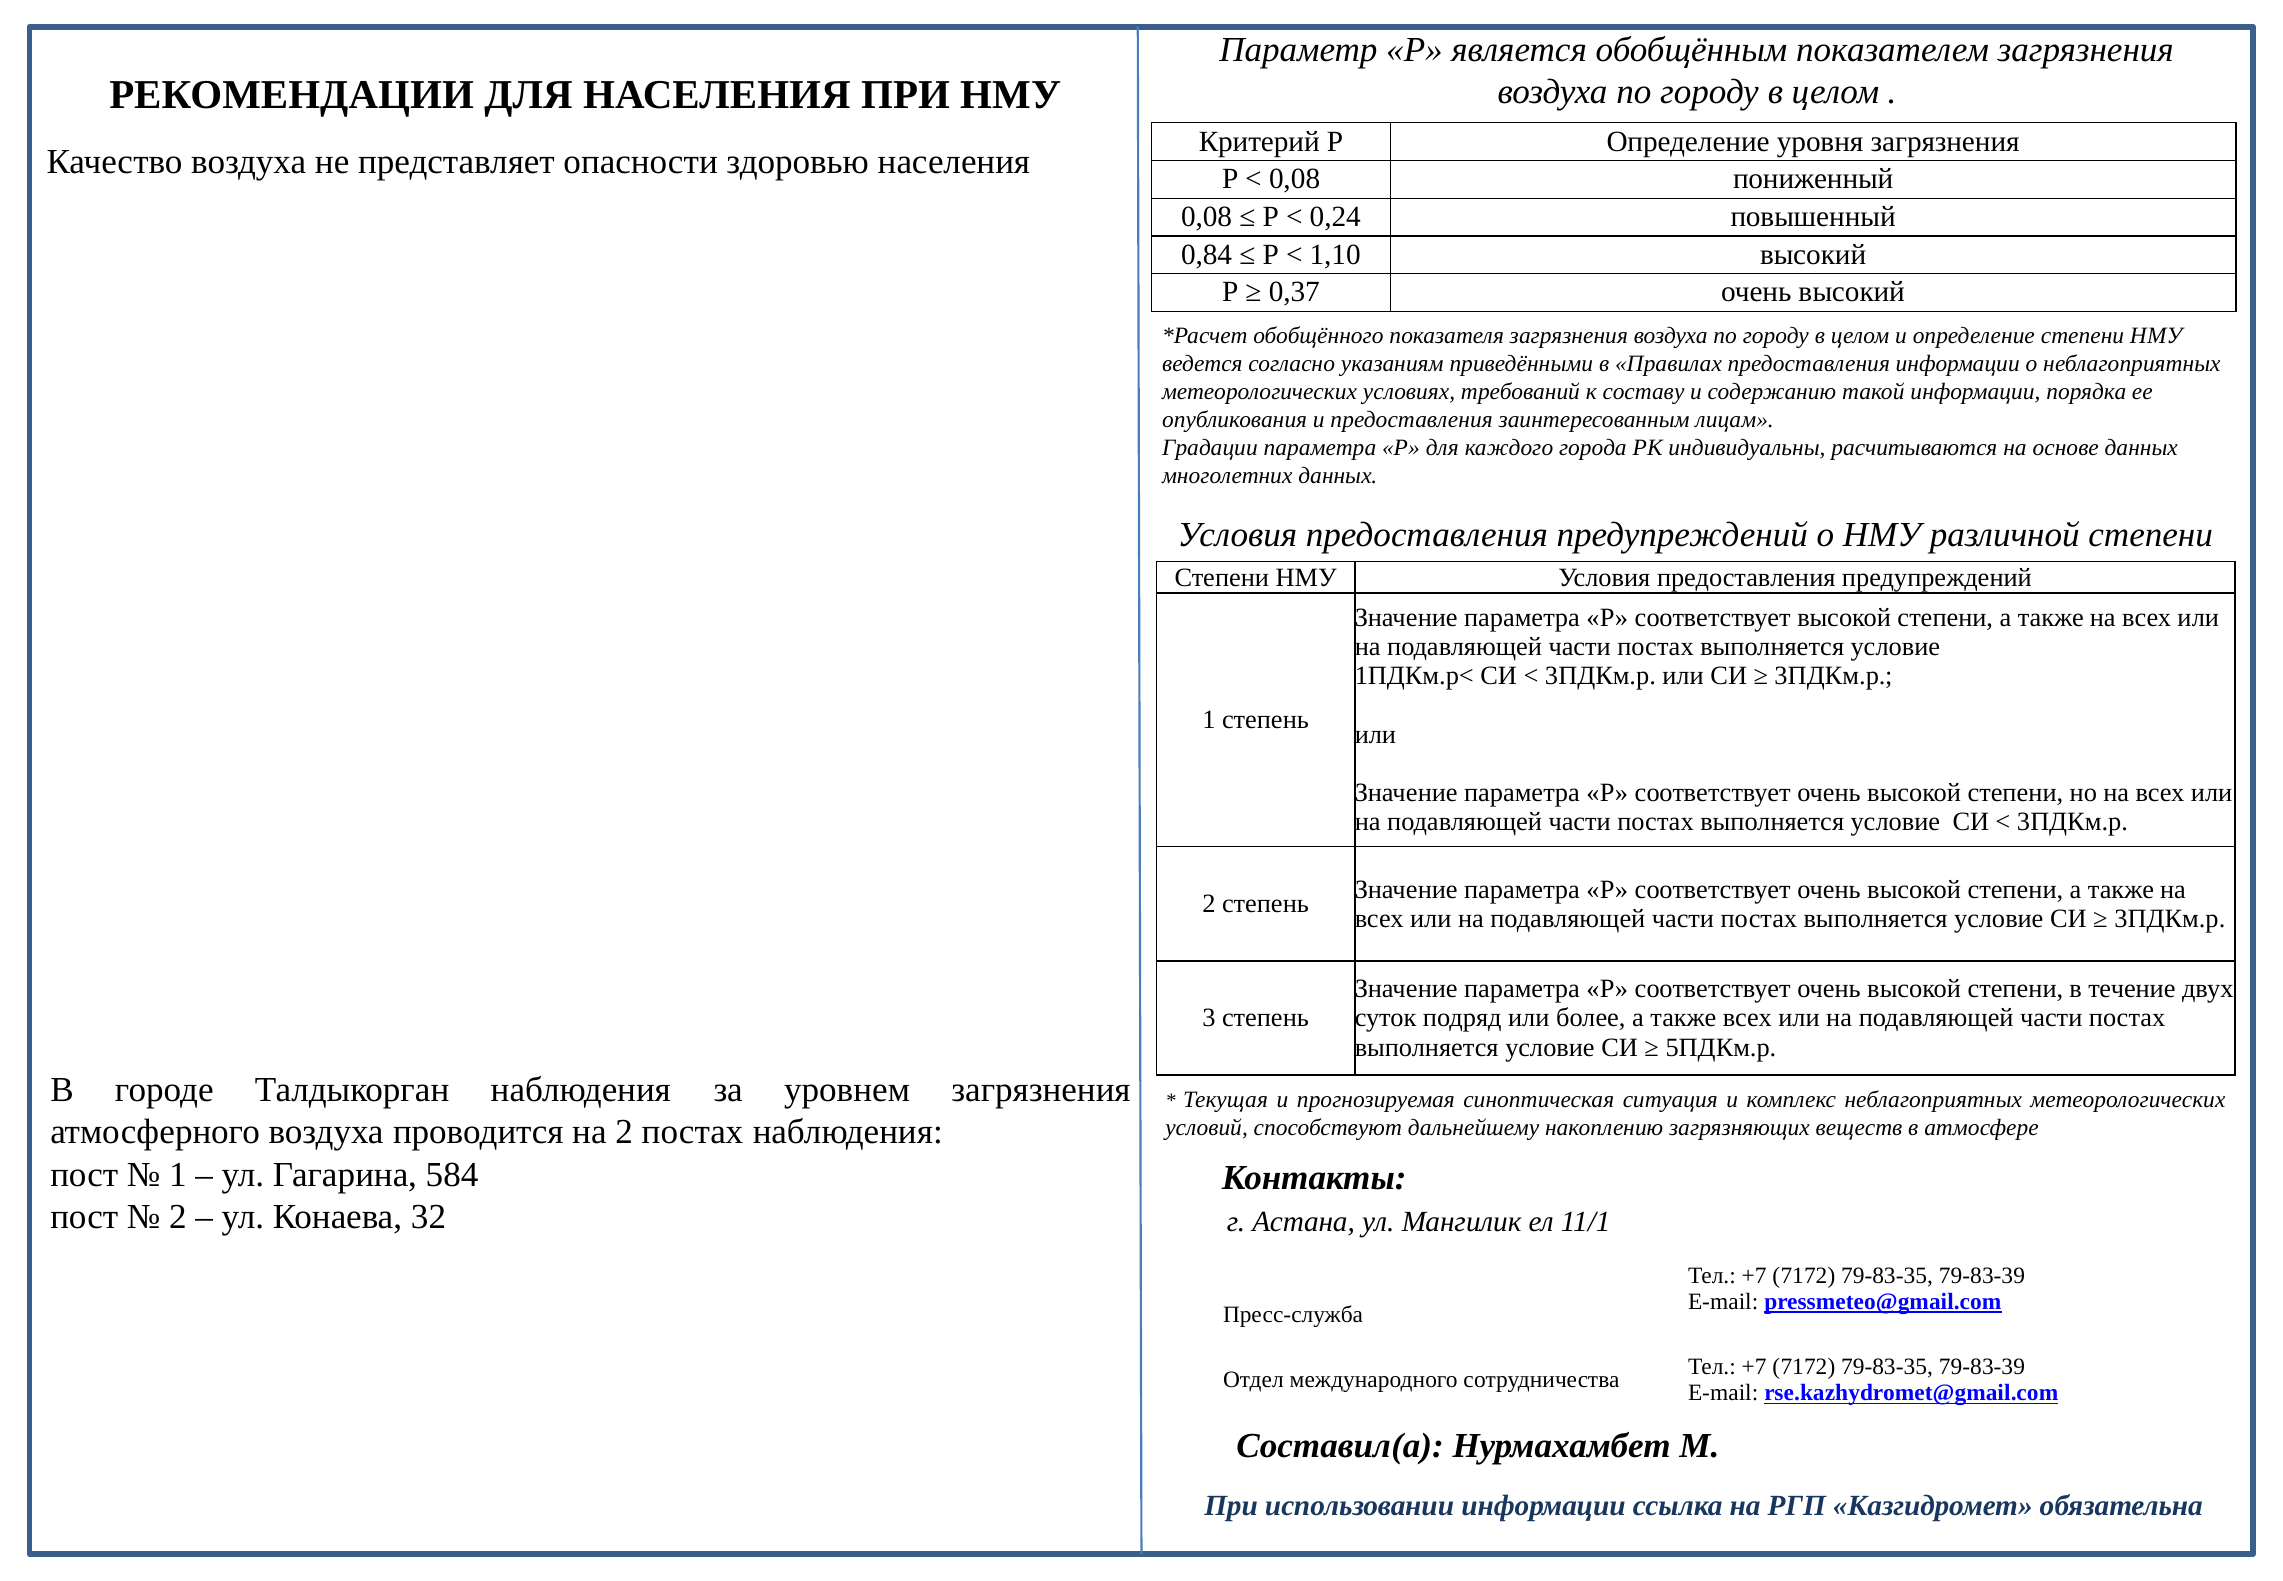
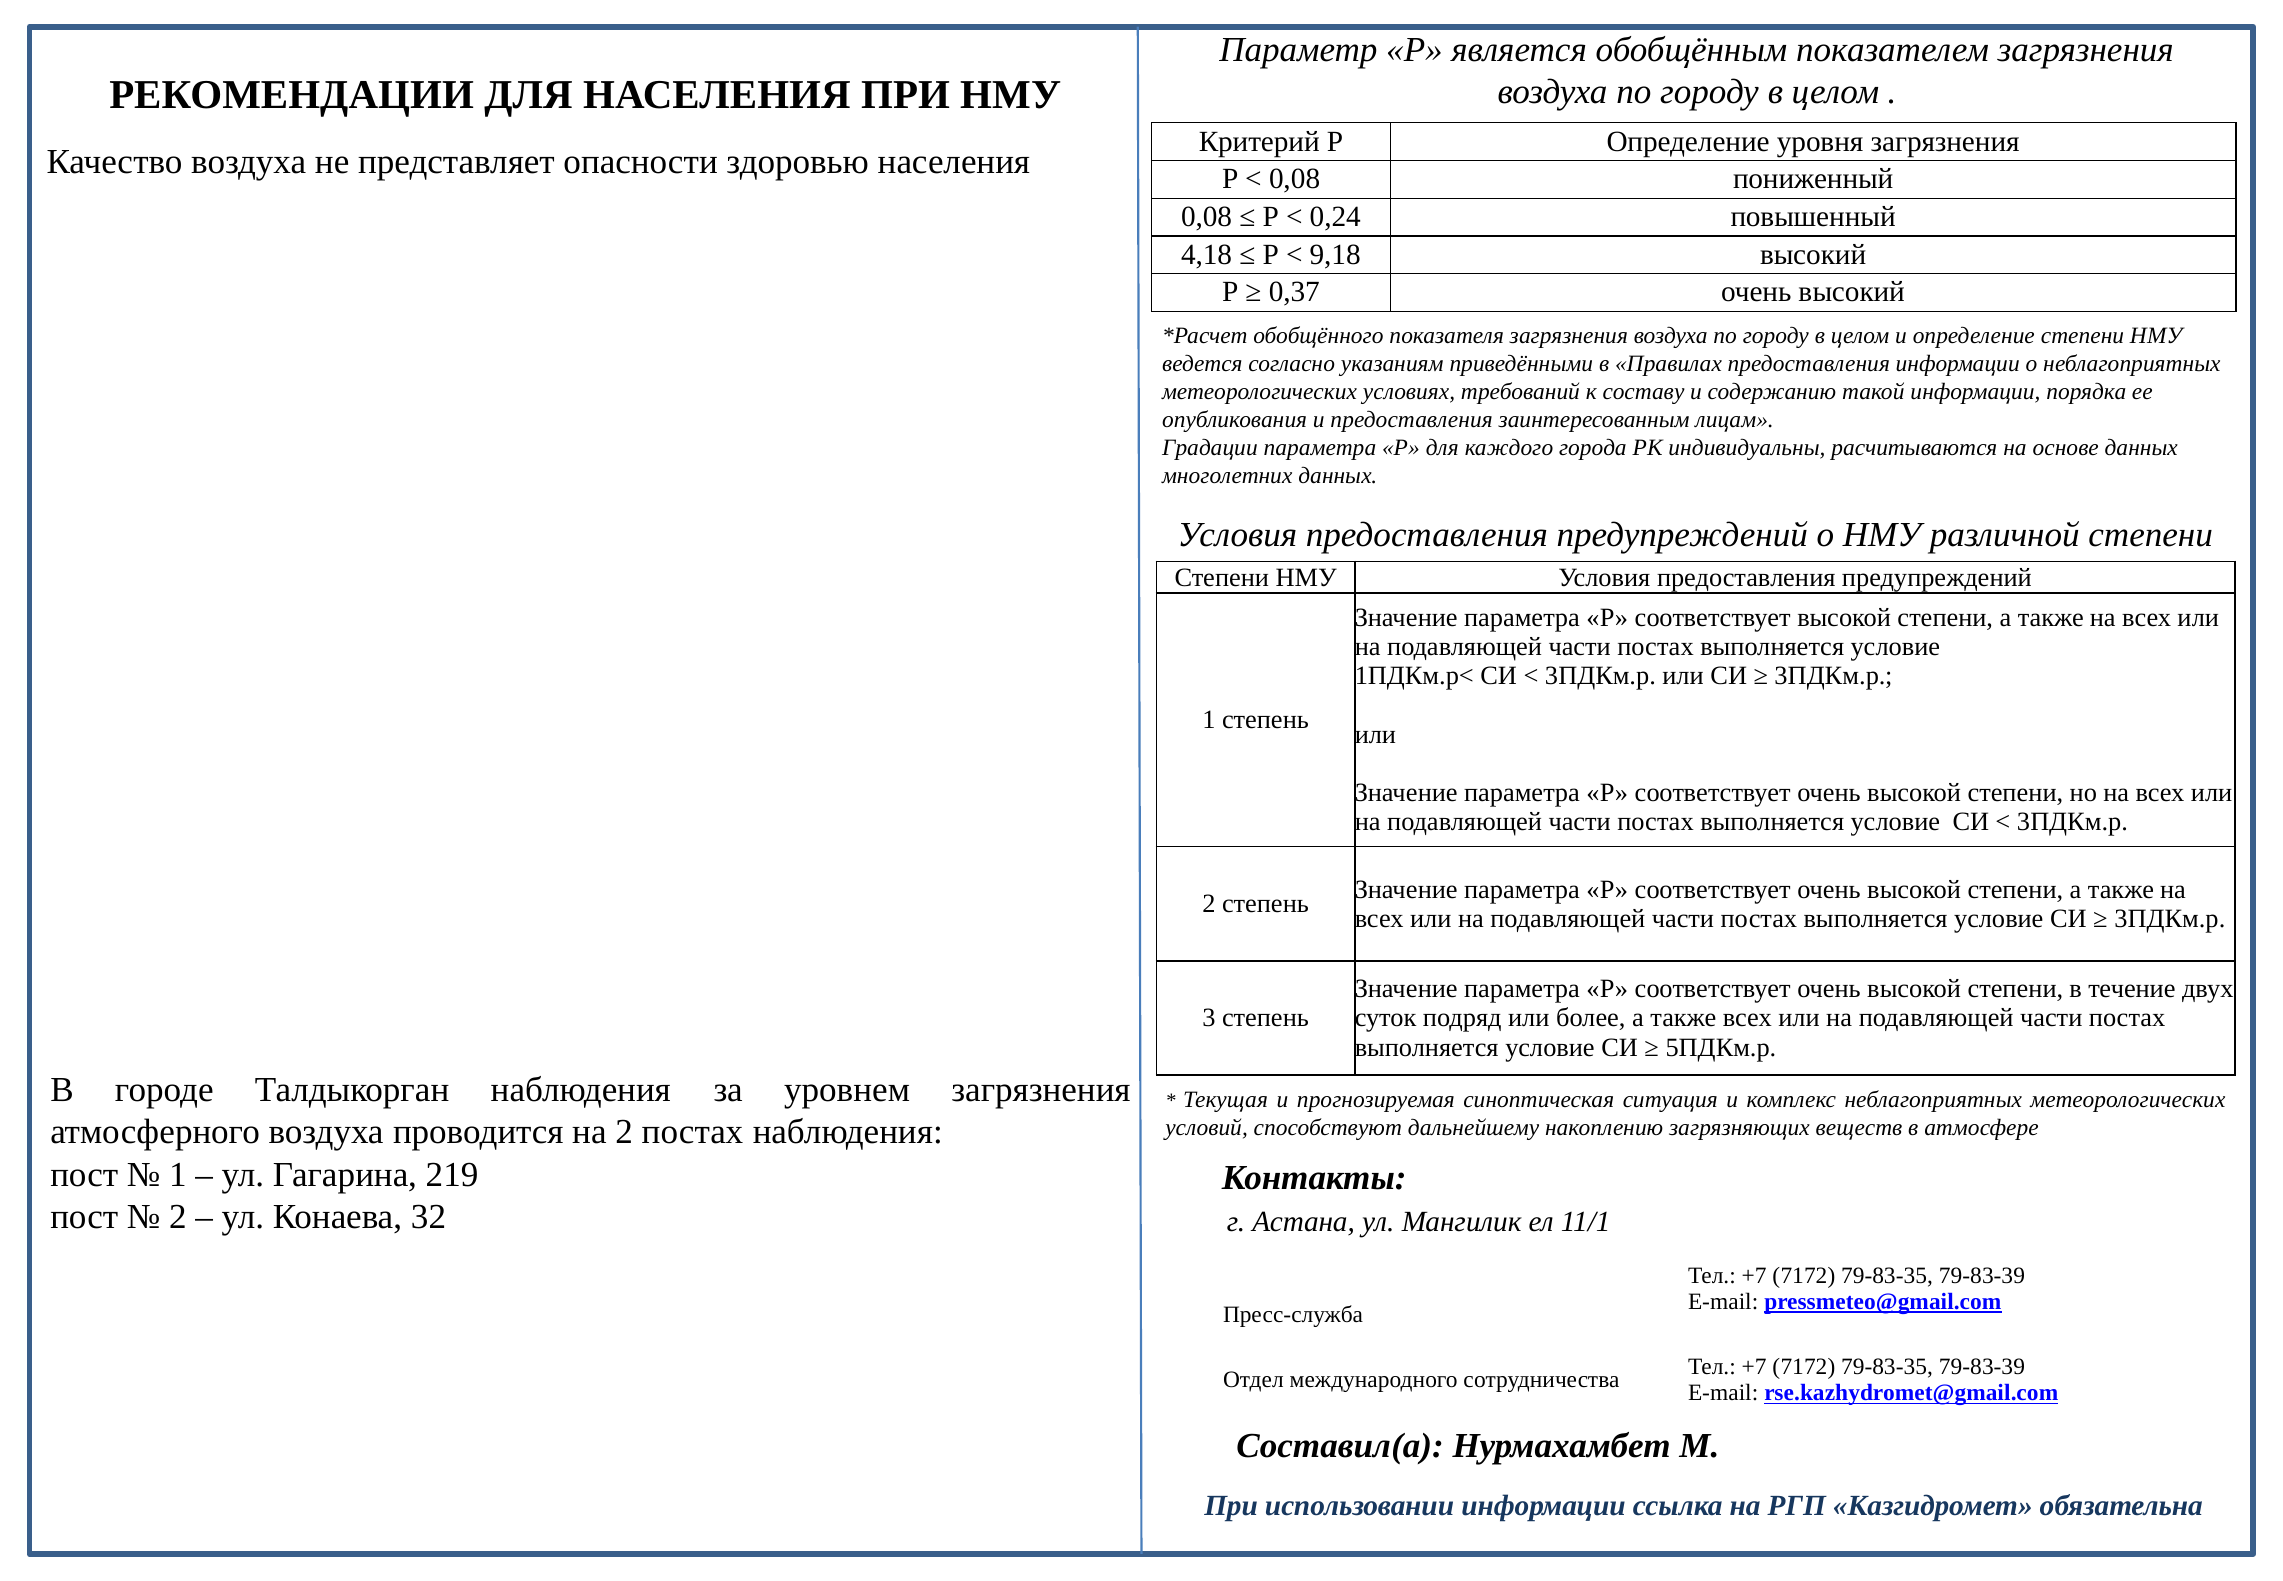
0,84: 0,84 -> 4,18 (1207, 254)
1,10: 1,10 -> 9,18 (1335, 254)
584: 584 -> 219 (452, 1174)
